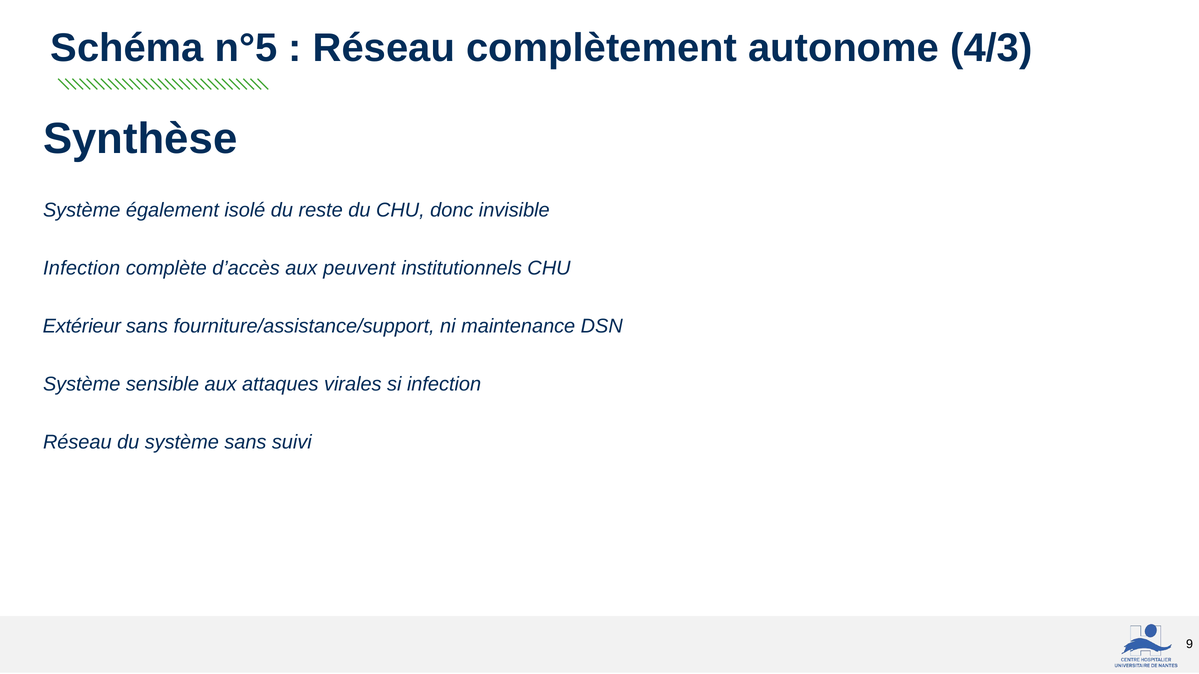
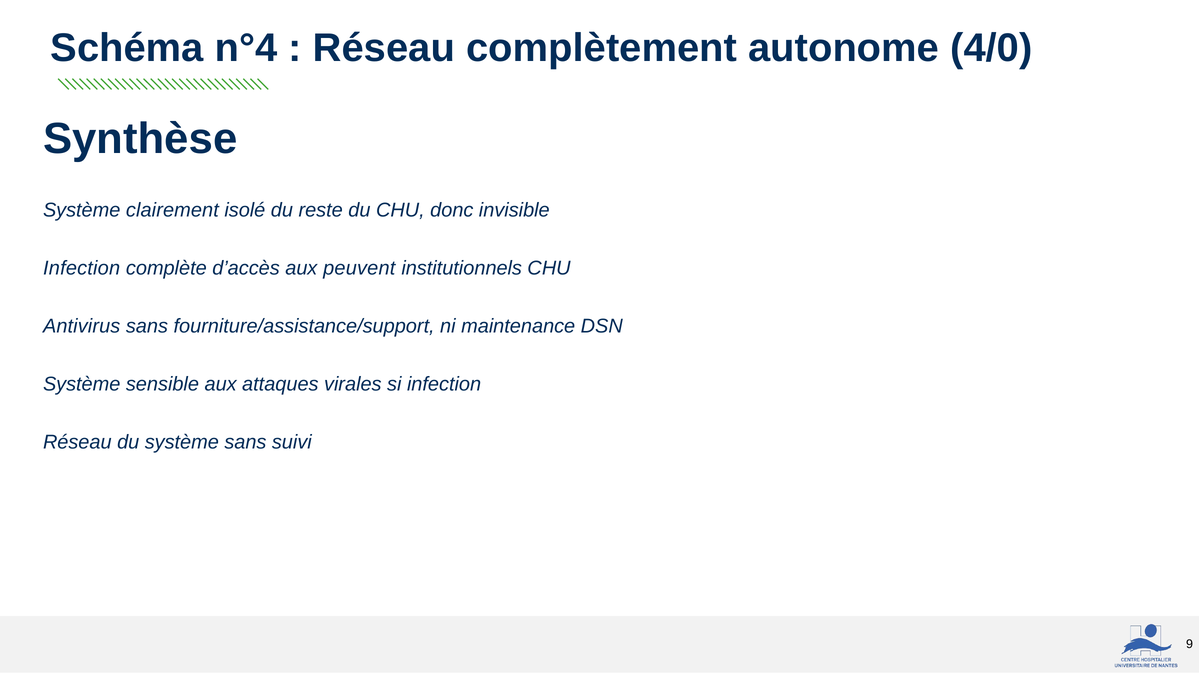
n°5: n°5 -> n°4 (246, 48)
4/3: 4/3 -> 4/0 (991, 48)
également: également -> clairement (172, 210)
Extérieur: Extérieur -> Antivirus (82, 326)
